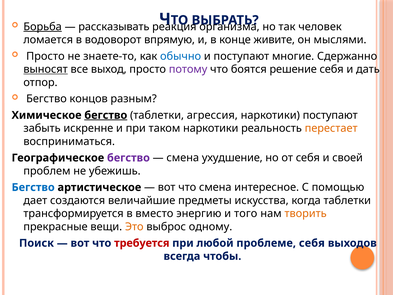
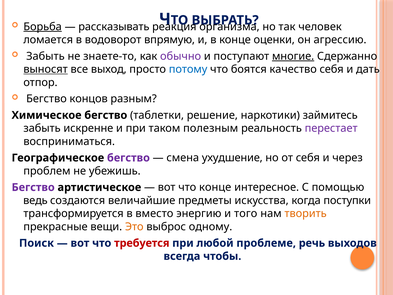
живите: живите -> оценки (274, 40)
мыслями: мыслями -> агрессию (340, 40)
Просто: Просто -> Забыть (45, 56)
обычно colour: blue -> purple (181, 56)
многие underline: none -> present (293, 56)
потому colour: purple -> blue (188, 69)
решение: решение -> качество (293, 69)
бегство underline: present -> none (106, 115)
агрессия: агрессия -> решение (212, 115)
наркотики поступают: поступают -> займитесь (330, 115)
таком наркотики: наркотики -> полезным (211, 128)
перестает colour: orange -> purple (331, 128)
своей: своей -> через (348, 158)
Бегство colour: blue -> purple (33, 187)
что смена: смена -> конце (215, 187)
дает: дает -> ведь (35, 200)
когда таблетки: таблетки -> поступки (347, 200)
проблеме себя: себя -> речь (312, 243)
